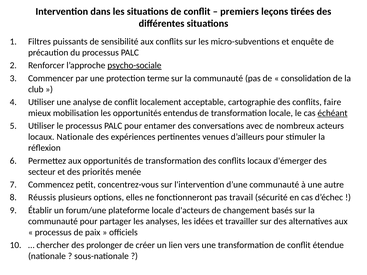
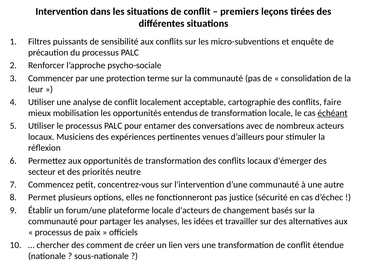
psycho-sociale underline: present -> none (134, 65)
club: club -> leur (36, 89)
locaux Nationale: Nationale -> Musiciens (75, 137)
menée: menée -> neutre (128, 172)
Réussis: Réussis -> Permet (42, 198)
travail: travail -> justice (241, 198)
prolonger: prolonger -> comment (104, 245)
